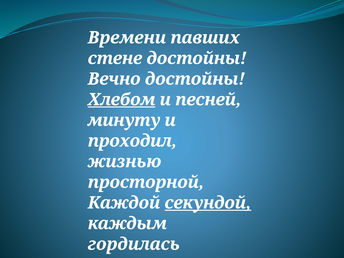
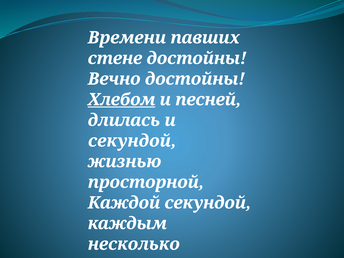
минуту: минуту -> длилась (124, 120)
проходил: проходил -> секундой (132, 141)
секундой underline: present -> none (208, 203)
гордилась: гордилась -> несколько (134, 244)
